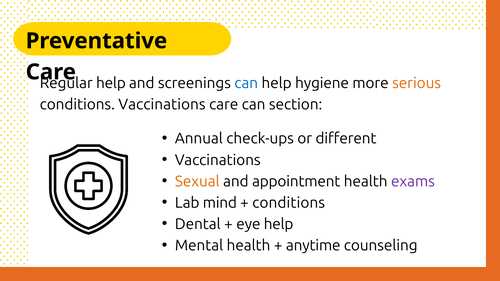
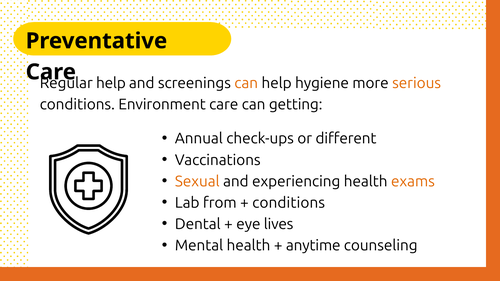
can colour: blue -> orange (246, 83)
conditions Vaccinations: Vaccinations -> Environment (162, 104)
section: section -> getting (296, 104)
appointment: appointment -> experiencing (296, 182)
exams colour: purple -> orange (413, 182)
mind: mind -> from (220, 203)
eye help: help -> lives (279, 224)
